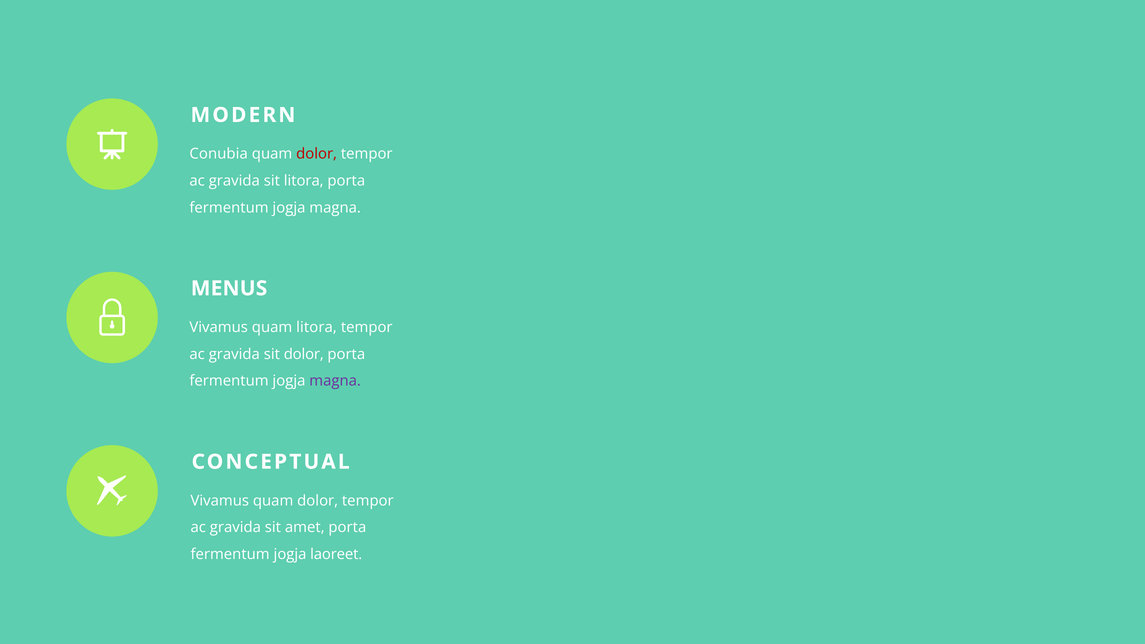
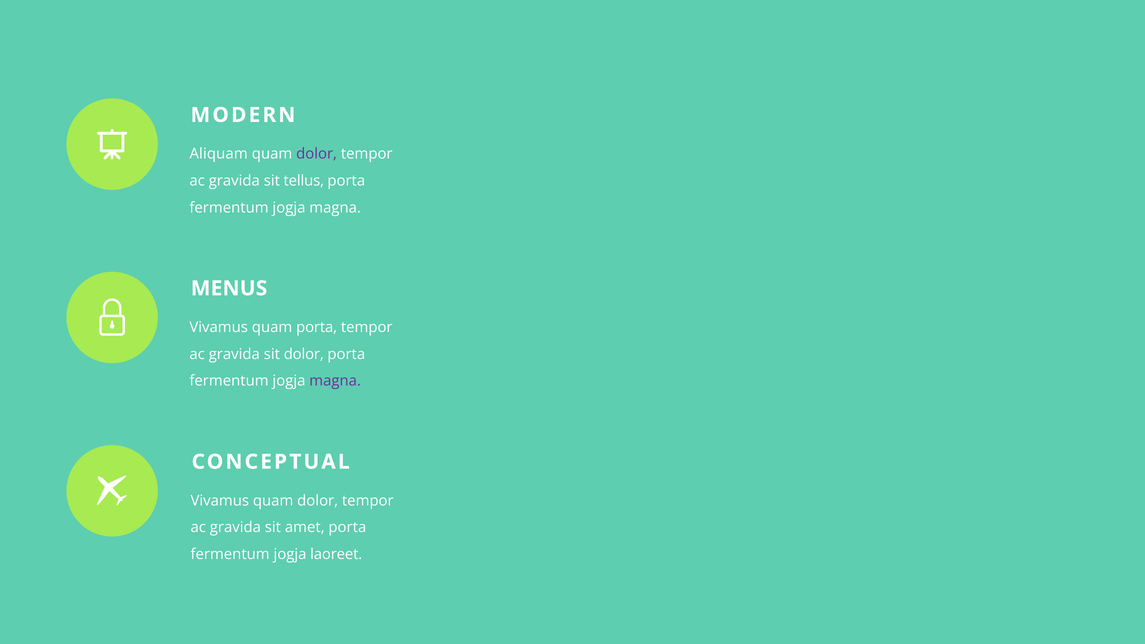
Conubia: Conubia -> Aliquam (219, 154)
dolor colour: red -> purple (317, 154)
sit litora: litora -> tellus (304, 181)
quam litora: litora -> porta (317, 327)
